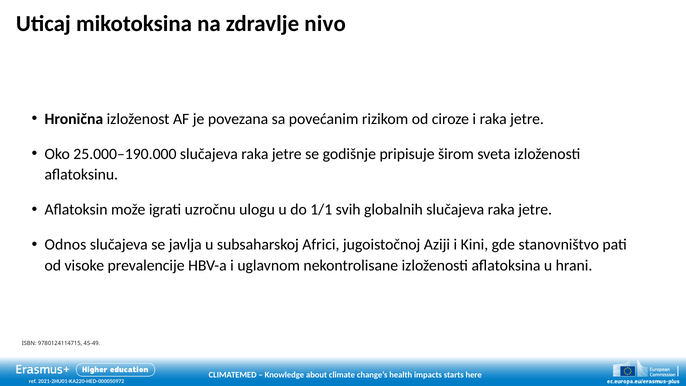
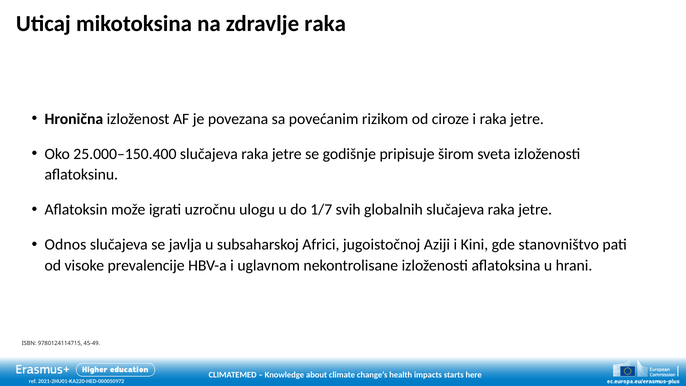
zdravlje nivo: nivo -> raka (325, 24)
25.000–190.000: 25.000–190.000 -> 25.000–150.400 (125, 154)
1/1: 1/1 -> 1/7 (321, 210)
